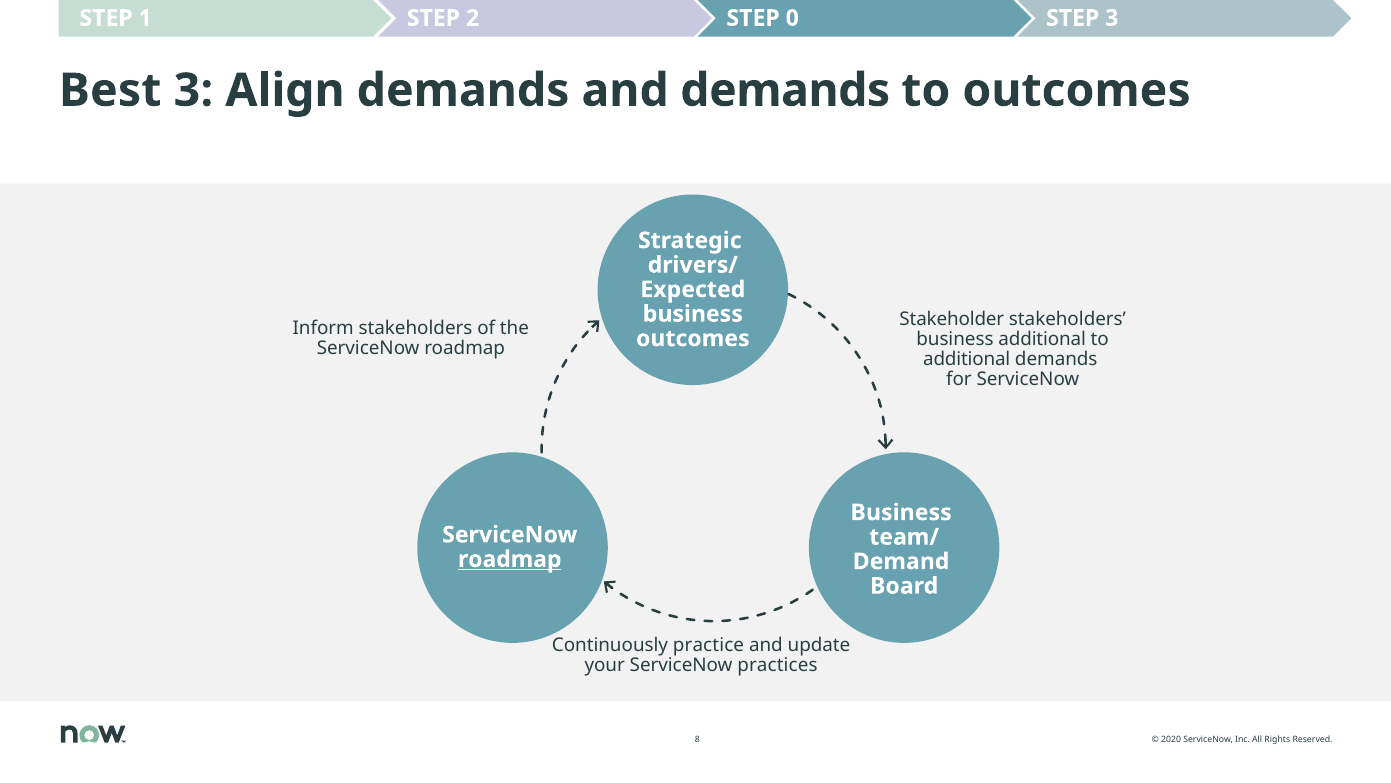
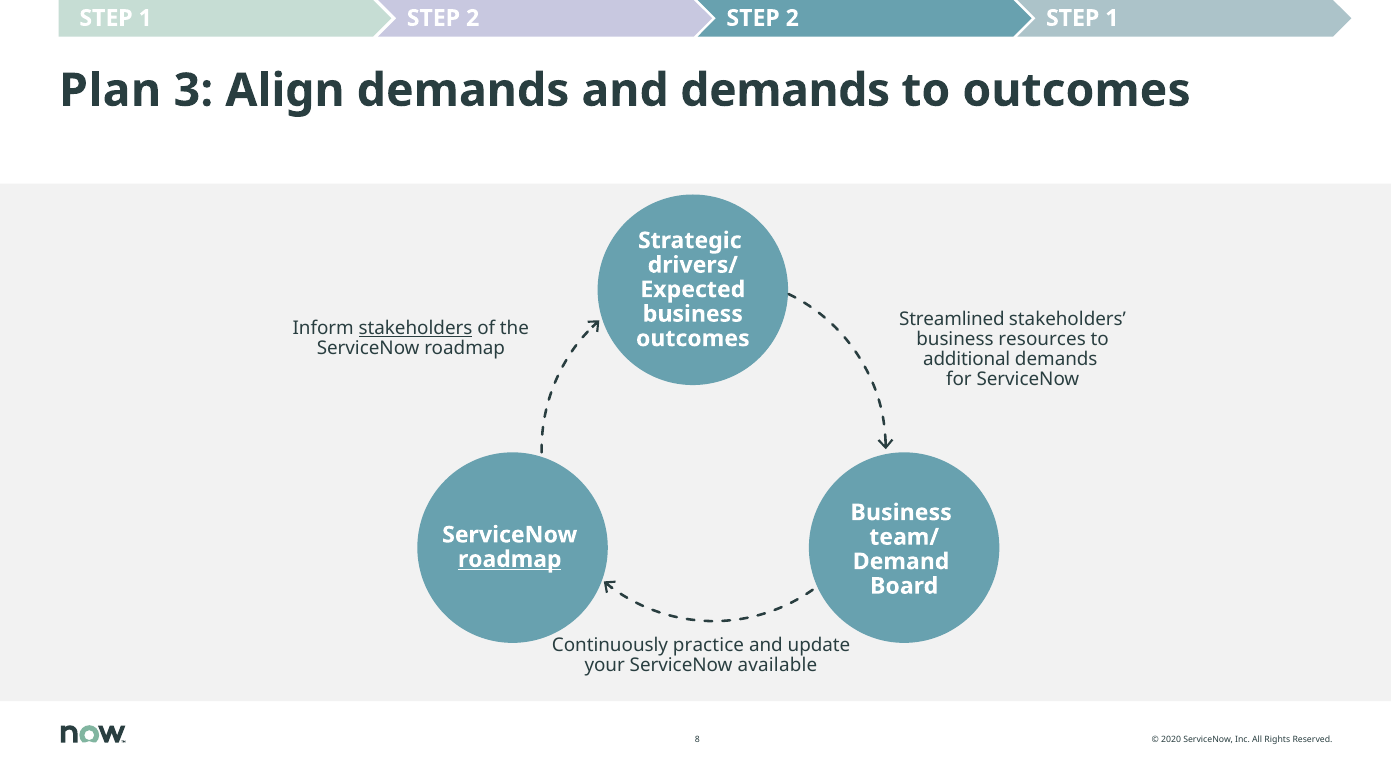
2 STEP 0: 0 -> 2 (792, 18)
3: 3 -> 1 (1112, 18)
Best: Best -> Plan (110, 90)
Stakeholder: Stakeholder -> Streamlined (952, 319)
stakeholders underline: none -> present (416, 328)
business additional: additional -> resources (1042, 339)
practices: practices -> available (777, 665)
